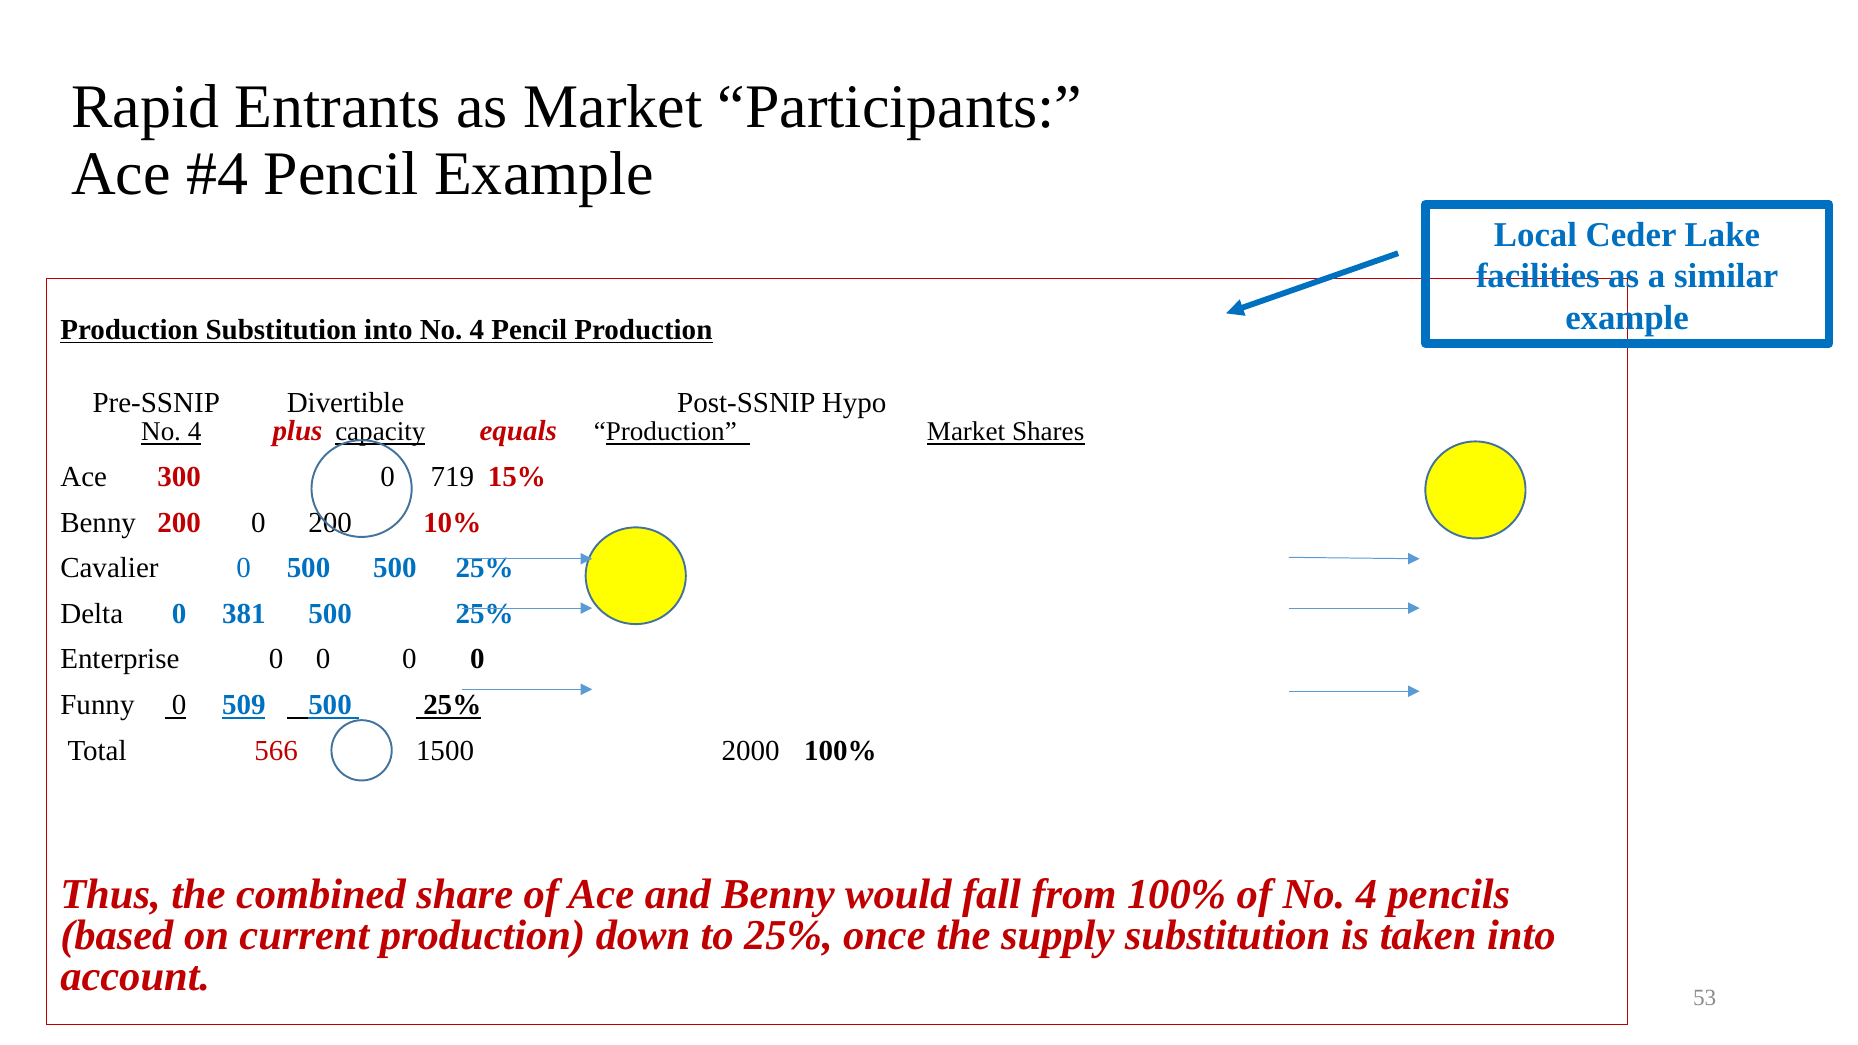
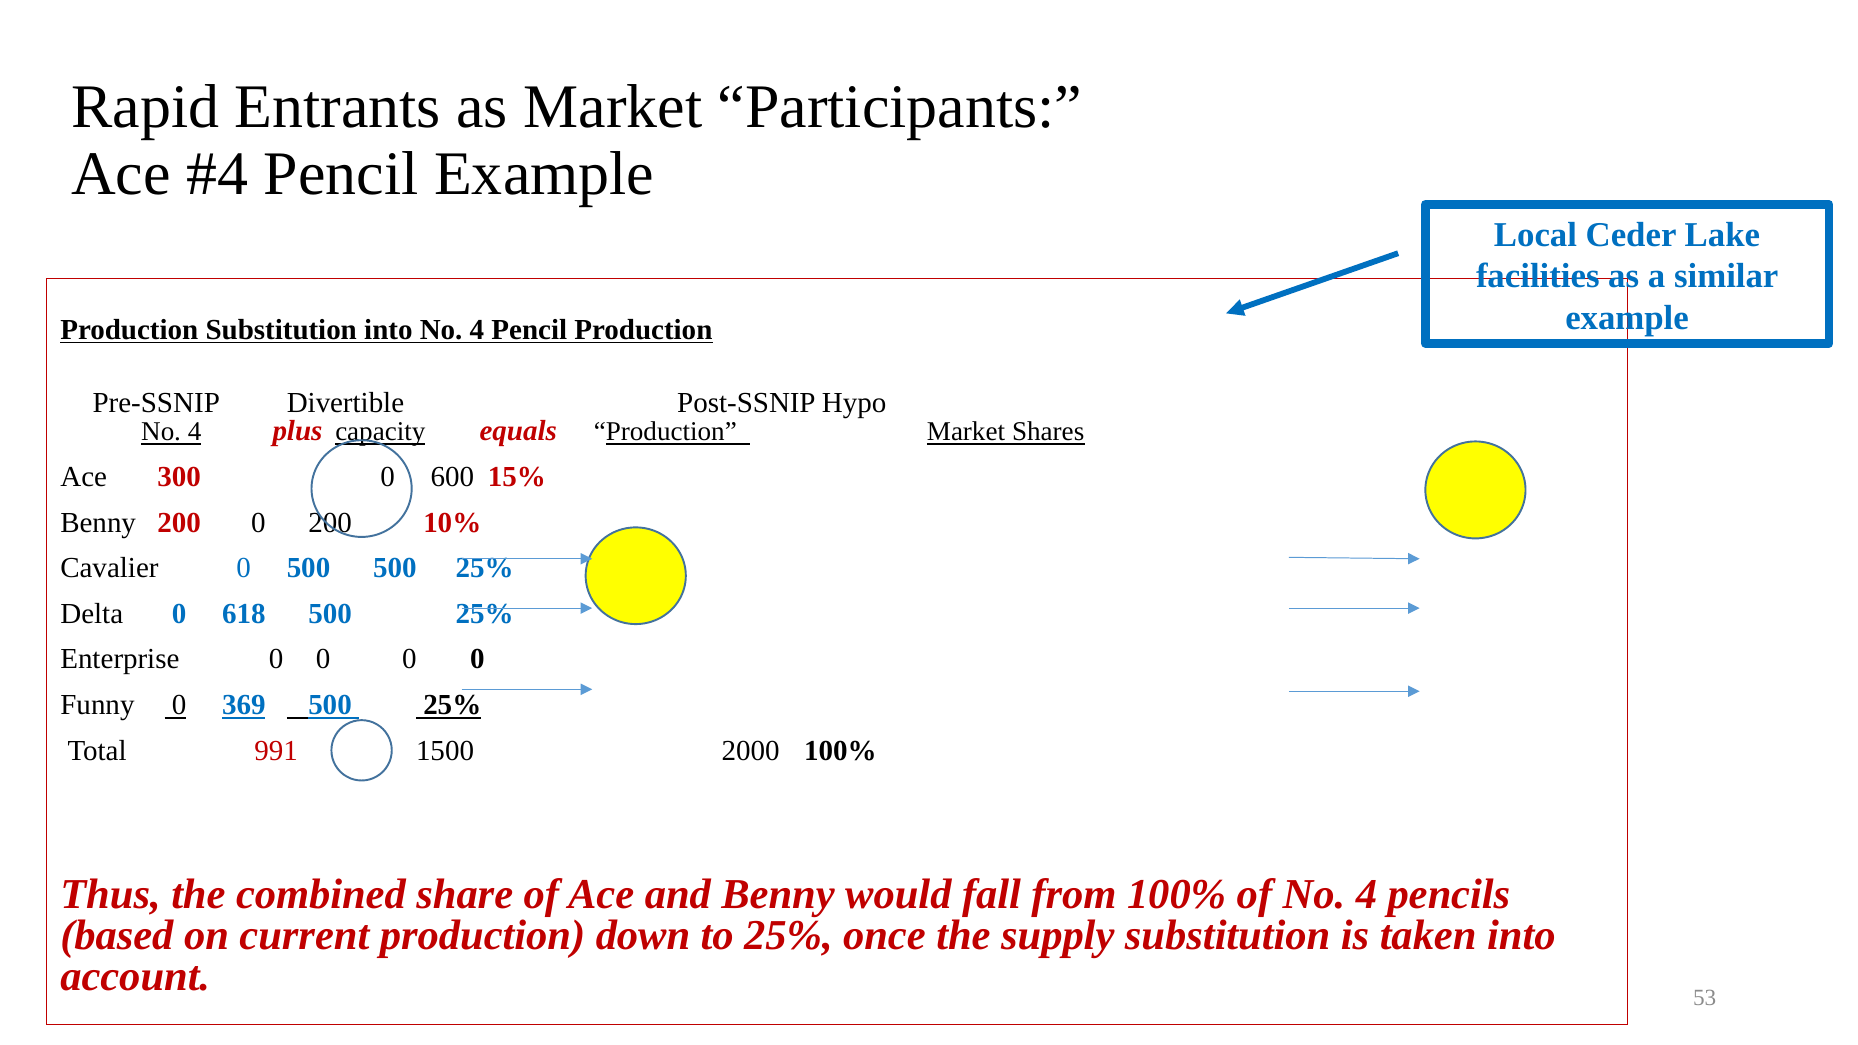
719: 719 -> 600 (452, 477)
381: 381 -> 618 (244, 614)
509: 509 -> 369 (244, 705)
566: 566 -> 991 (276, 751)
